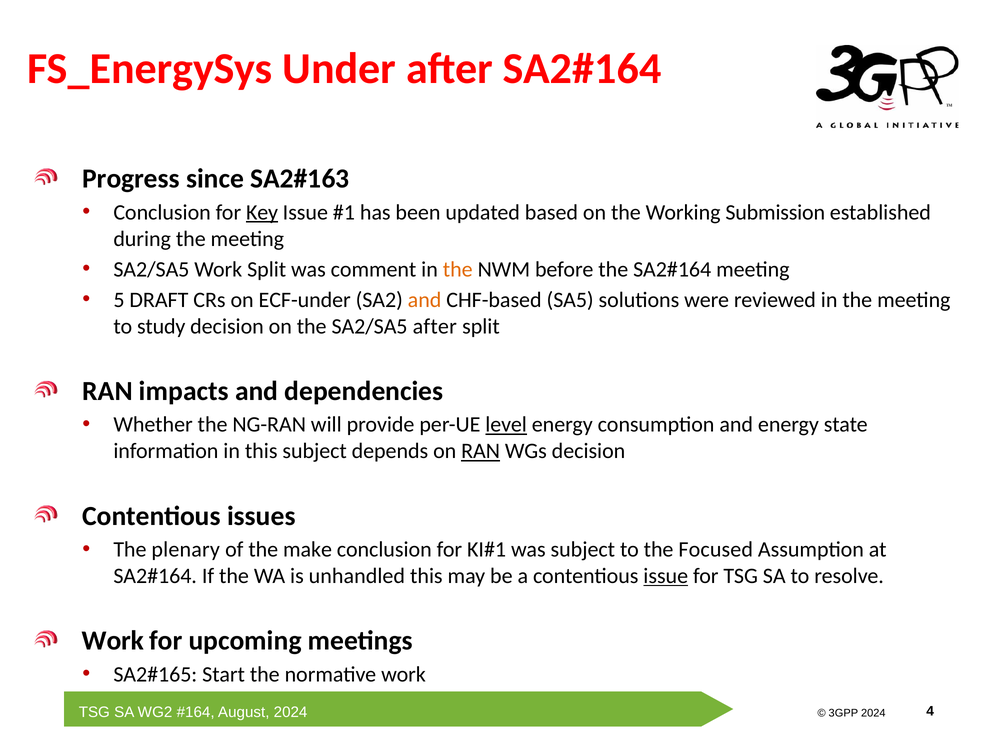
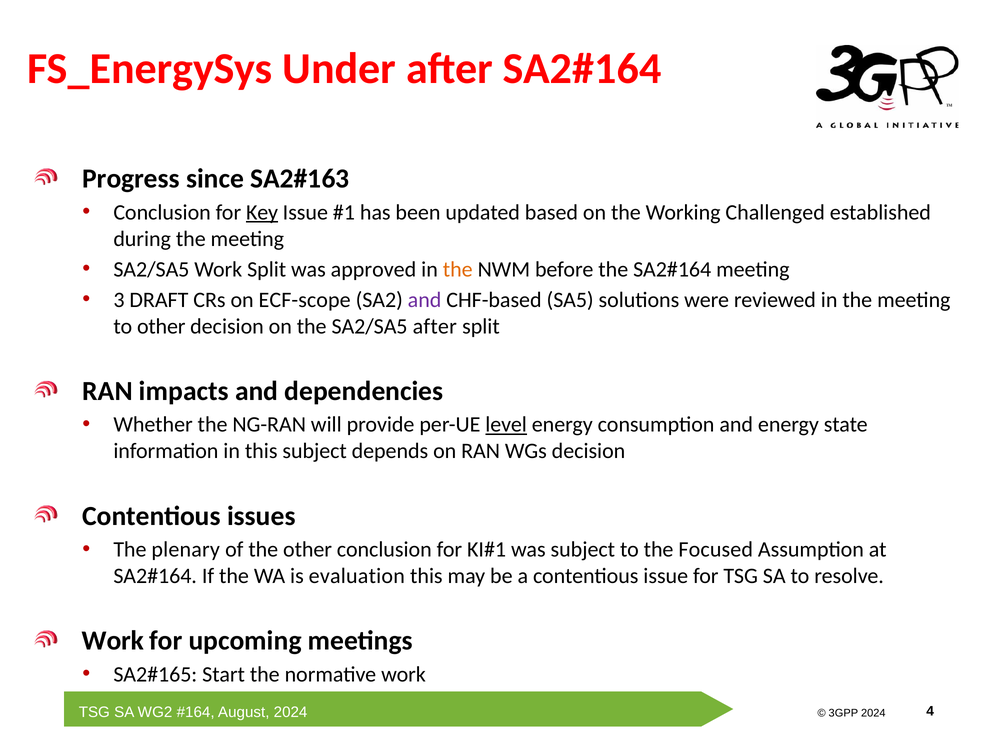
Submission: Submission -> Challenged (775, 212)
comment: comment -> approved (373, 269)
5: 5 -> 3 (119, 300)
ECF-under: ECF-under -> ECF-scope (305, 300)
and colour: orange -> purple (425, 300)
to study: study -> other (161, 326)
RAN underline: present -> none (481, 451)
the make: make -> other (308, 550)
unhandled: unhandled -> evaluation (357, 576)
issue underline: present -> none (666, 576)
